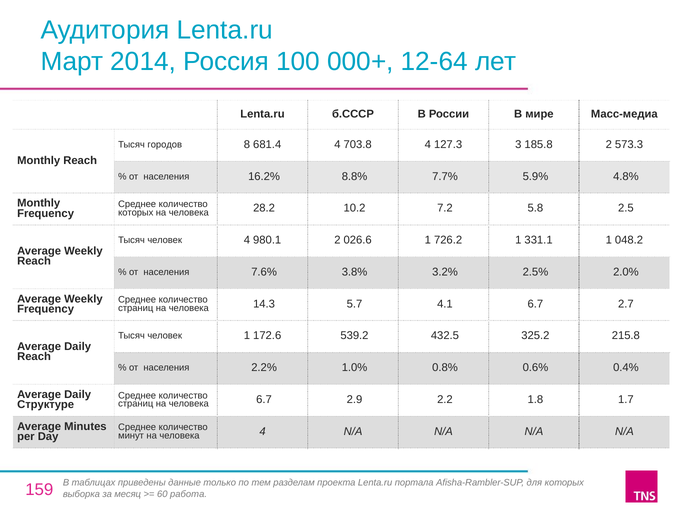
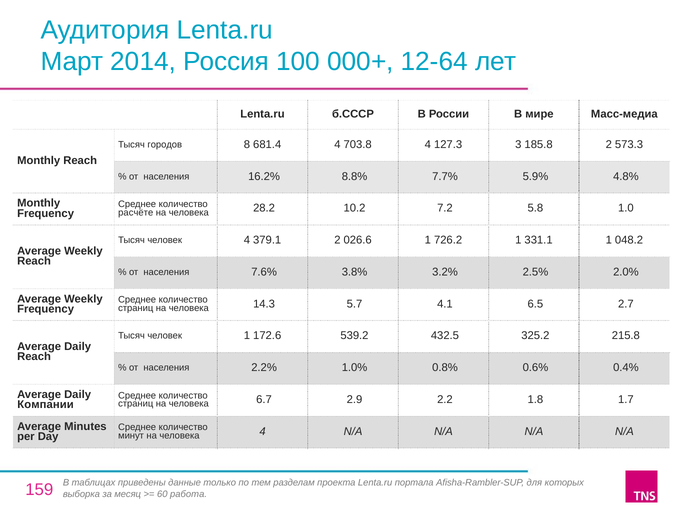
которых: которых -> расчёте (136, 213)
2.5: 2.5 -> 1.0 (626, 208)
980.1: 980.1 -> 379.1 (267, 240)
4.1 6.7: 6.7 -> 6.5 (535, 304)
Структуре: Структуре -> Компании (46, 405)
